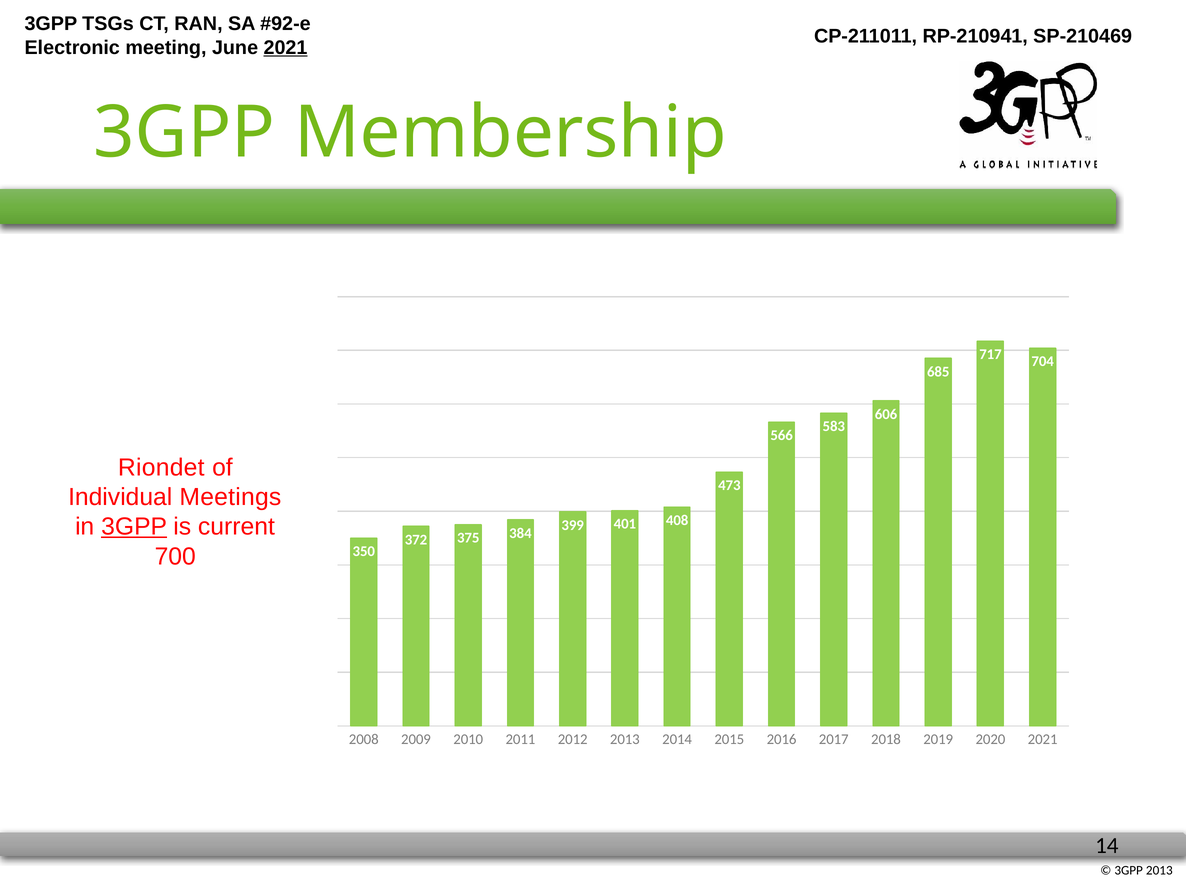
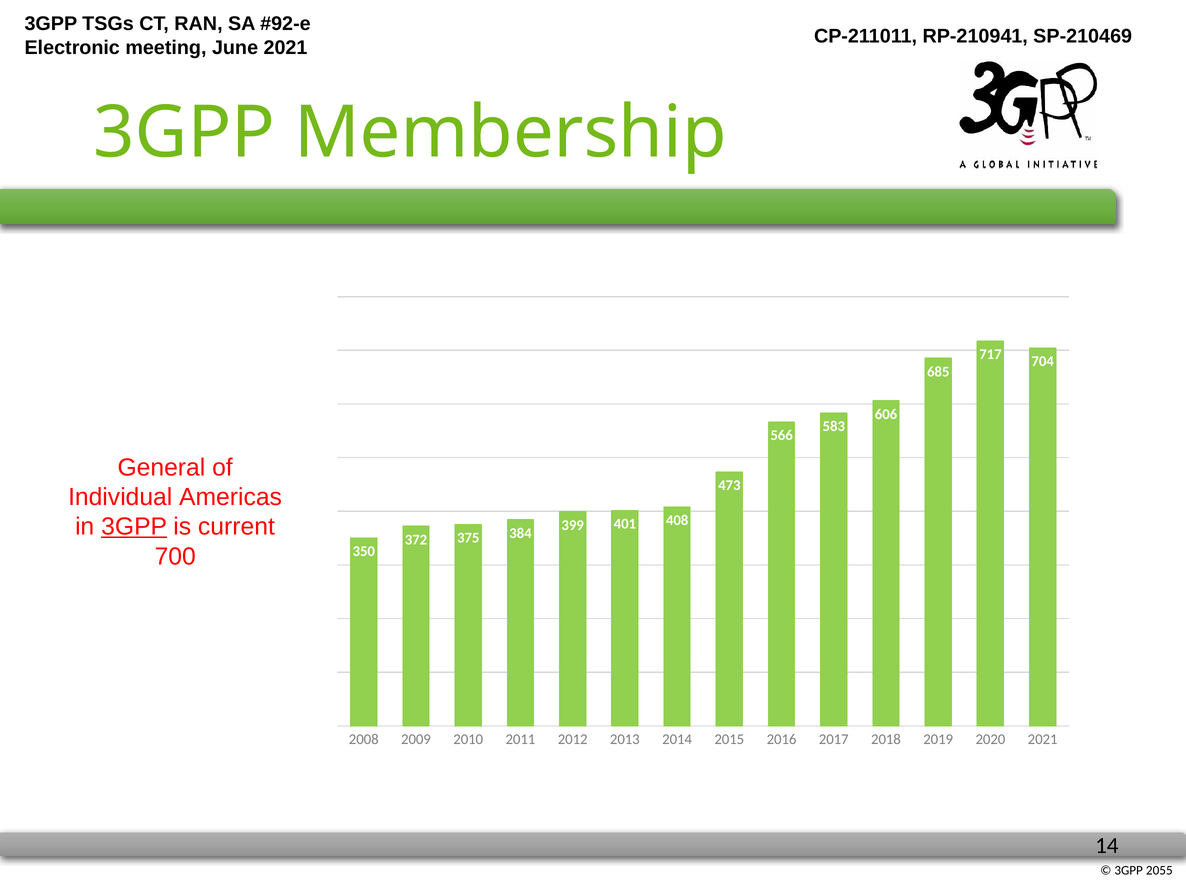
2021 underline: present -> none (285, 47)
Riondet: Riondet -> General (161, 467)
Meetings: Meetings -> Americas (231, 497)
3GPP 2013: 2013 -> 2055 (1159, 870)
